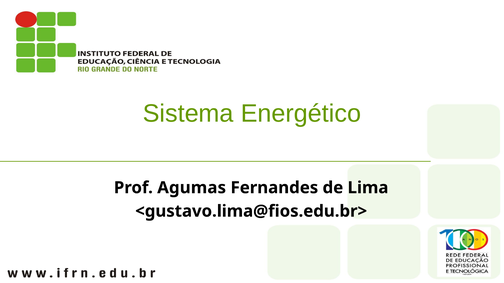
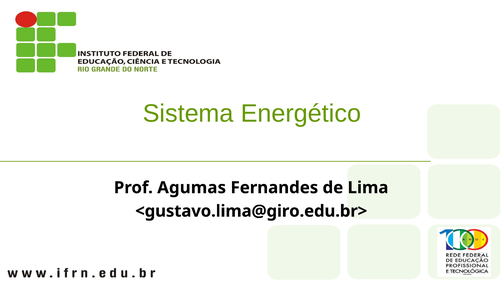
<gustavo.lima@fios.edu.br>: <gustavo.lima@fios.edu.br> -> <gustavo.lima@giro.edu.br> (251, 212)
